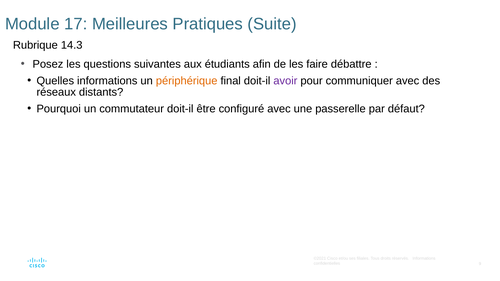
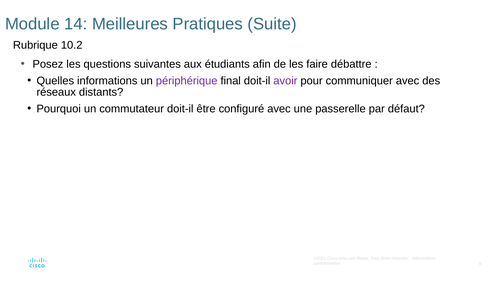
17: 17 -> 14 (76, 24)
14.3: 14.3 -> 10.2 (72, 45)
périphérique colour: orange -> purple (187, 81)
